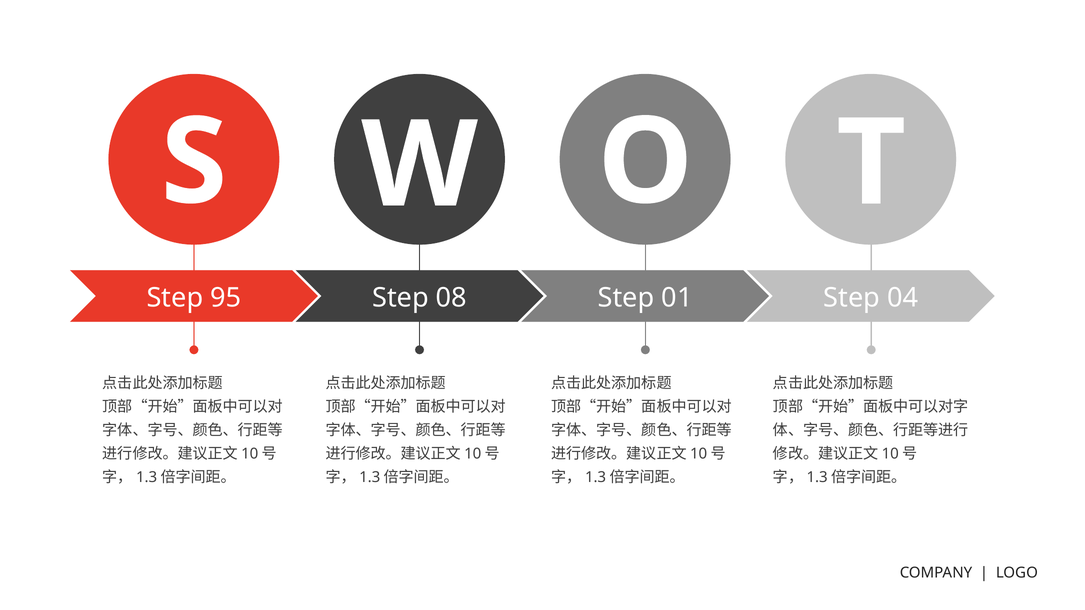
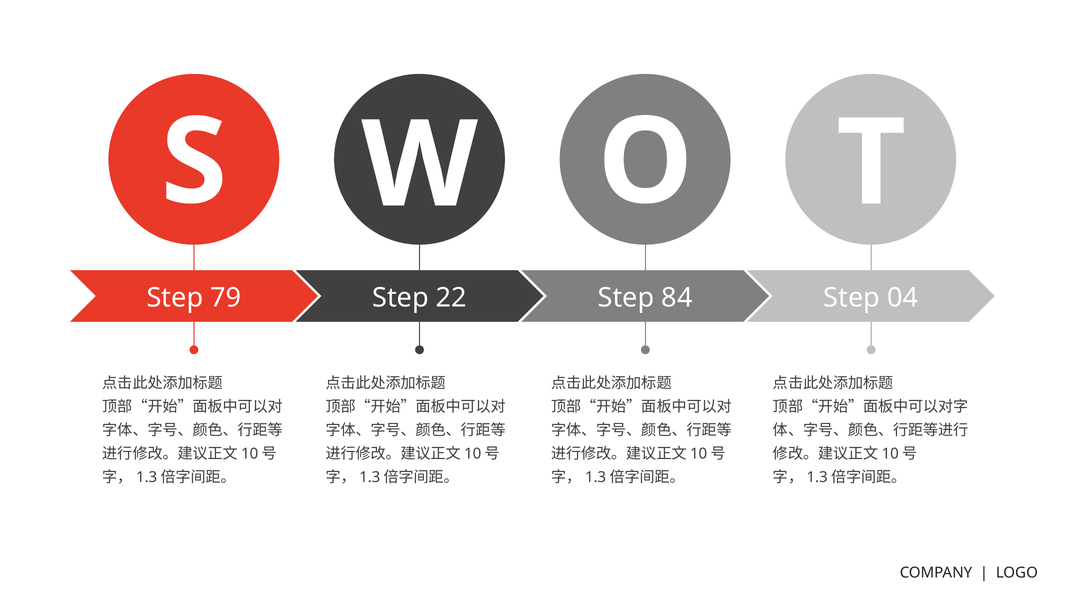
95: 95 -> 79 (226, 298)
08: 08 -> 22 (451, 298)
01: 01 -> 84 (677, 298)
